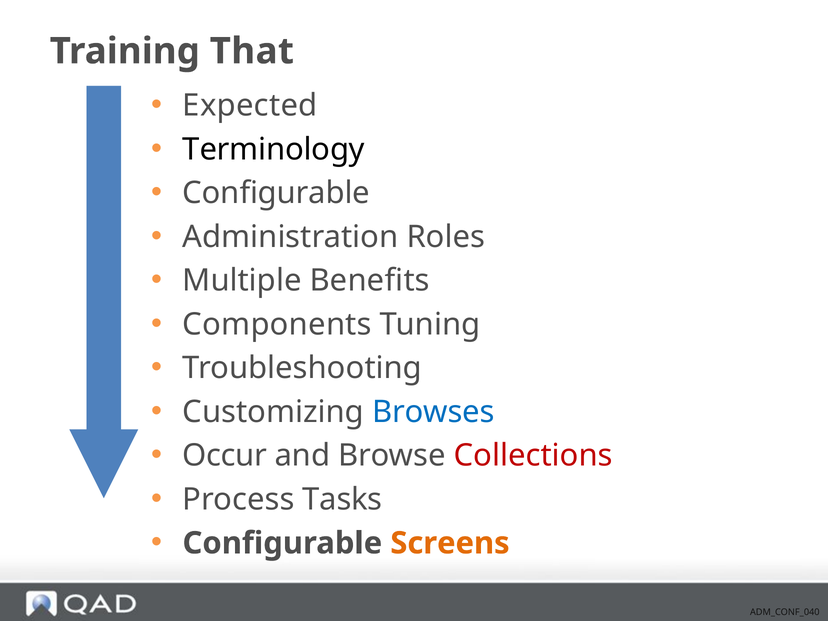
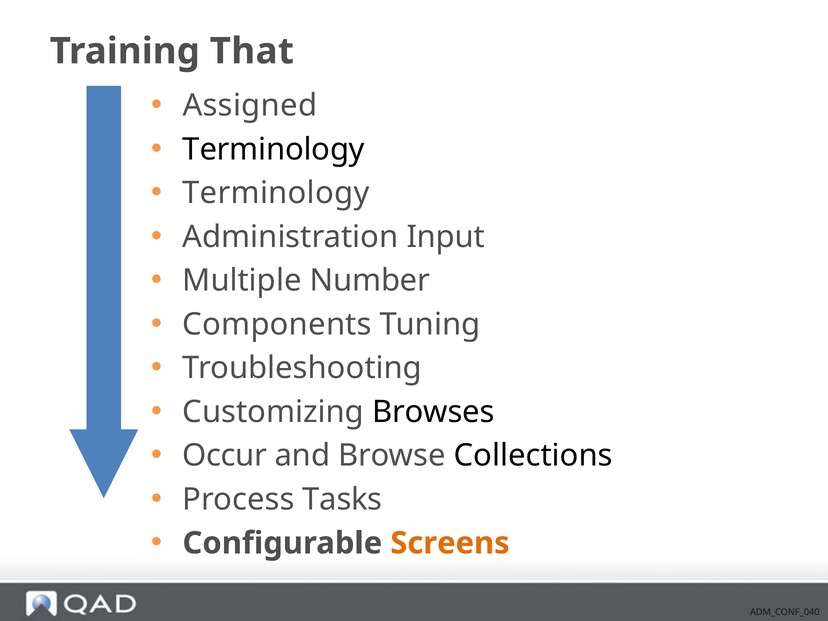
Expected: Expected -> Assigned (250, 106)
Configurable: Configurable -> Terminology (276, 193)
Roles: Roles -> Input (446, 237)
Benefits: Benefits -> Number (370, 281)
Browses colour: blue -> black (433, 412)
Collections colour: red -> black (533, 456)
